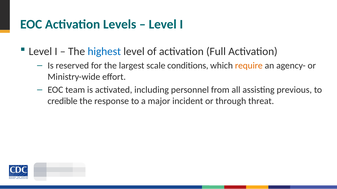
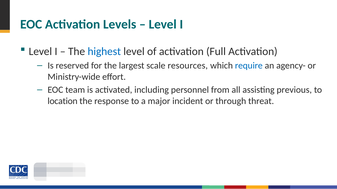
conditions: conditions -> resources (188, 66)
require colour: orange -> blue (249, 66)
credible: credible -> location (63, 101)
